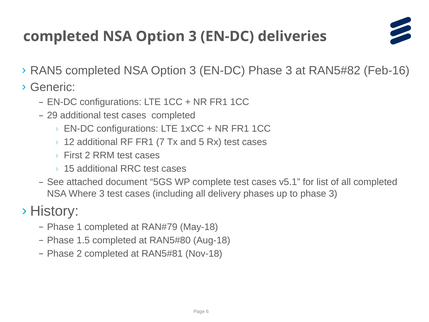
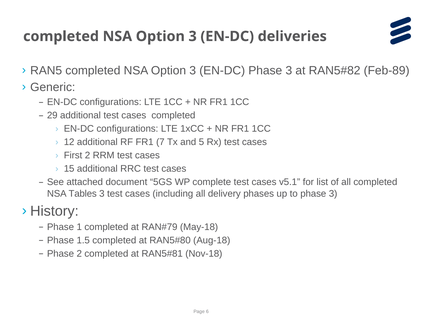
Feb-16: Feb-16 -> Feb-89 (387, 71)
Where: Where -> Tables (83, 193)
